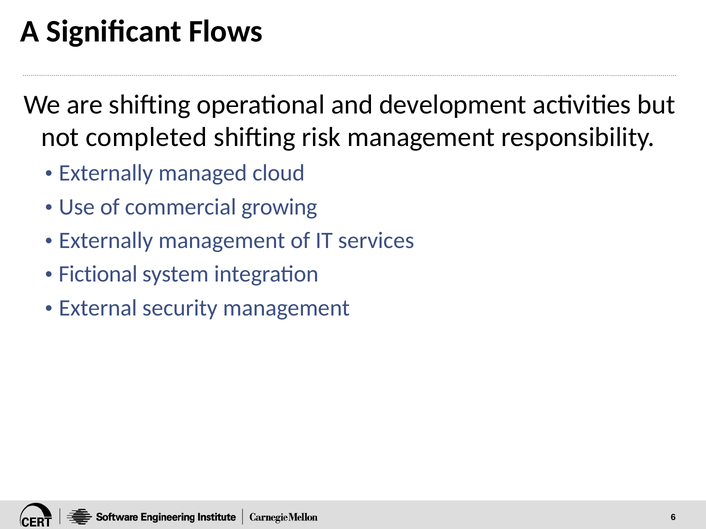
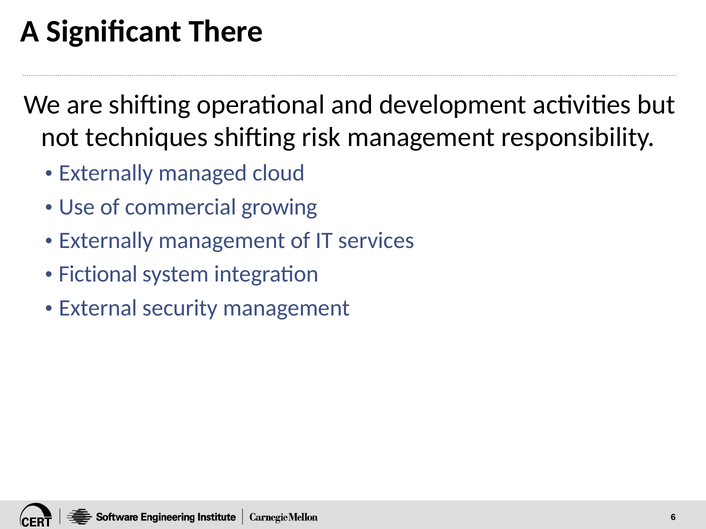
Flows: Flows -> There (226, 31)
completed: completed -> techniques (147, 137)
